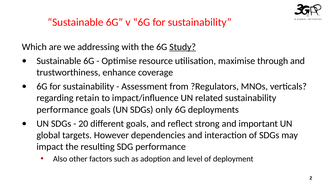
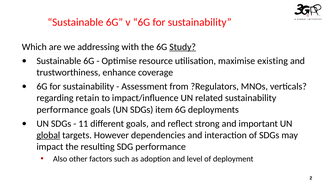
through: through -> existing (273, 61)
only: only -> item (164, 110)
20: 20 -> 11 (83, 124)
global underline: none -> present (48, 136)
